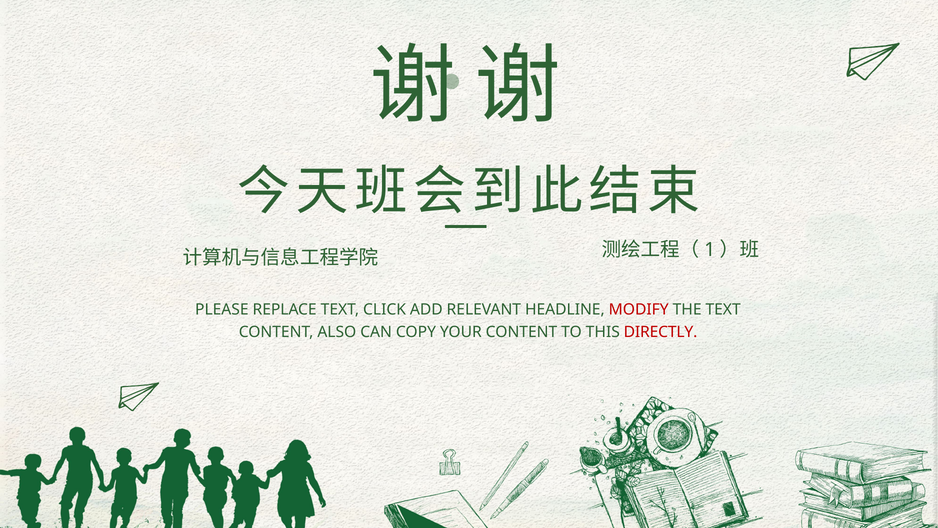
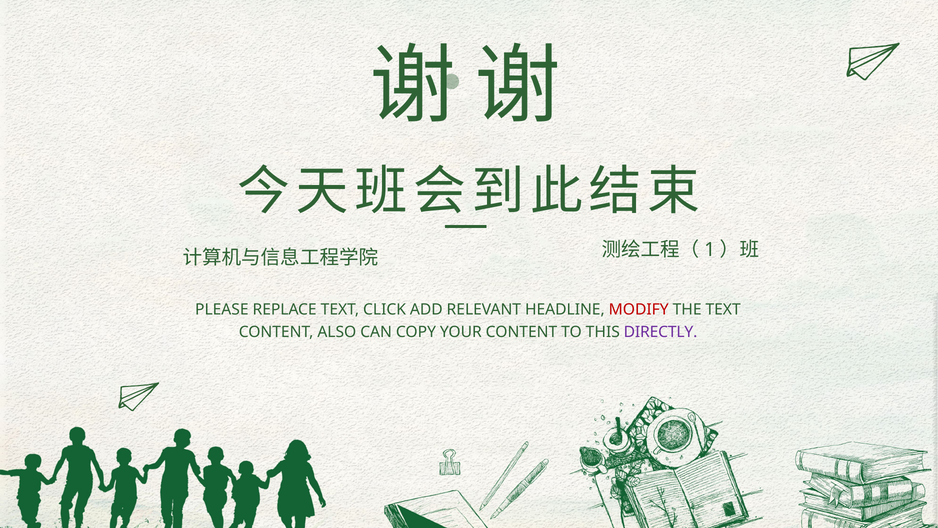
DIRECTLY colour: red -> purple (661, 332)
